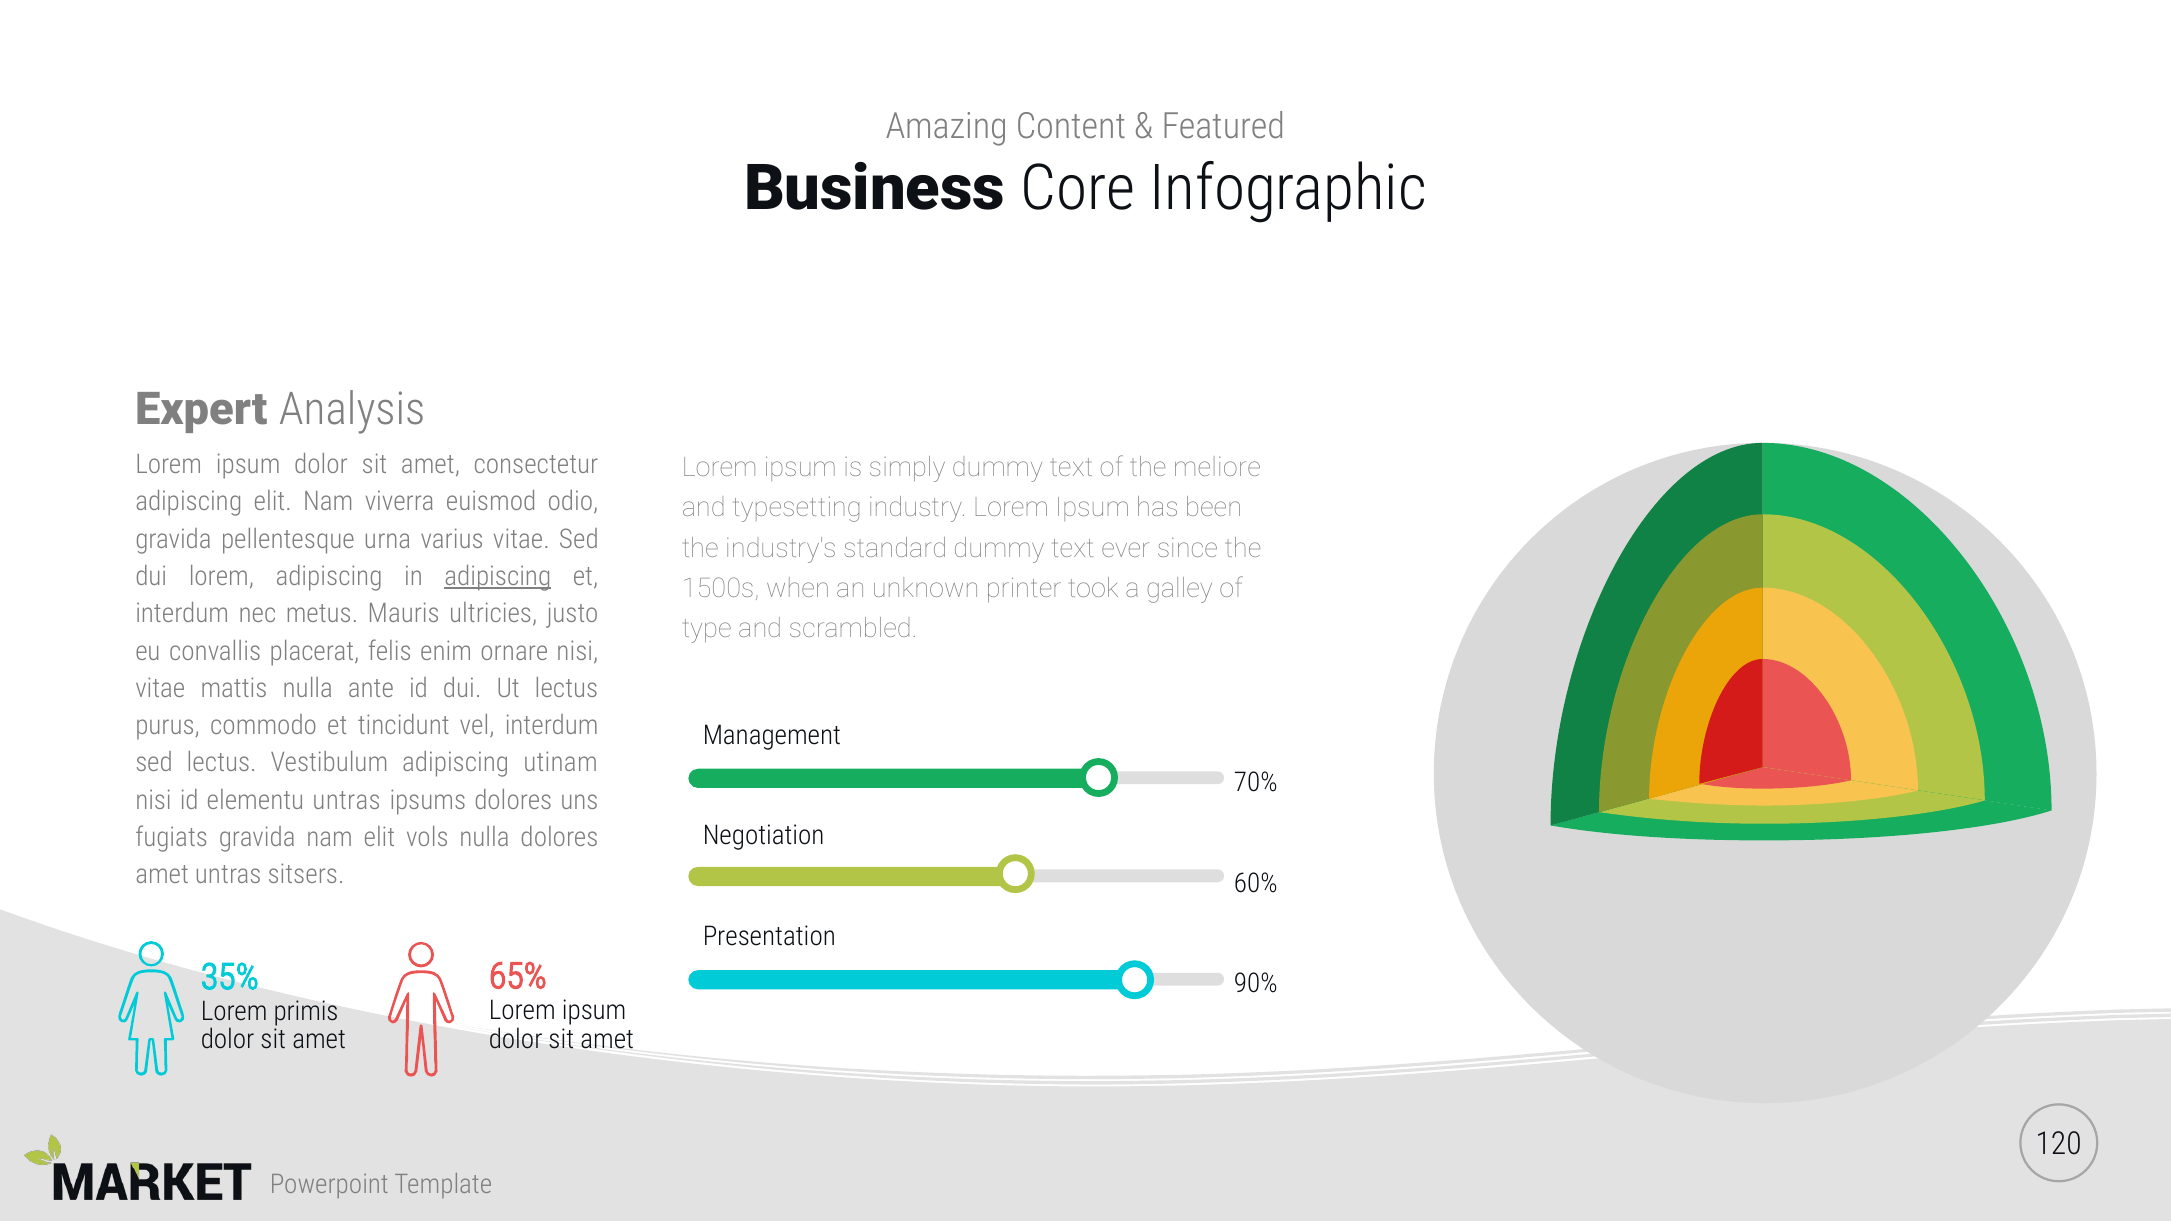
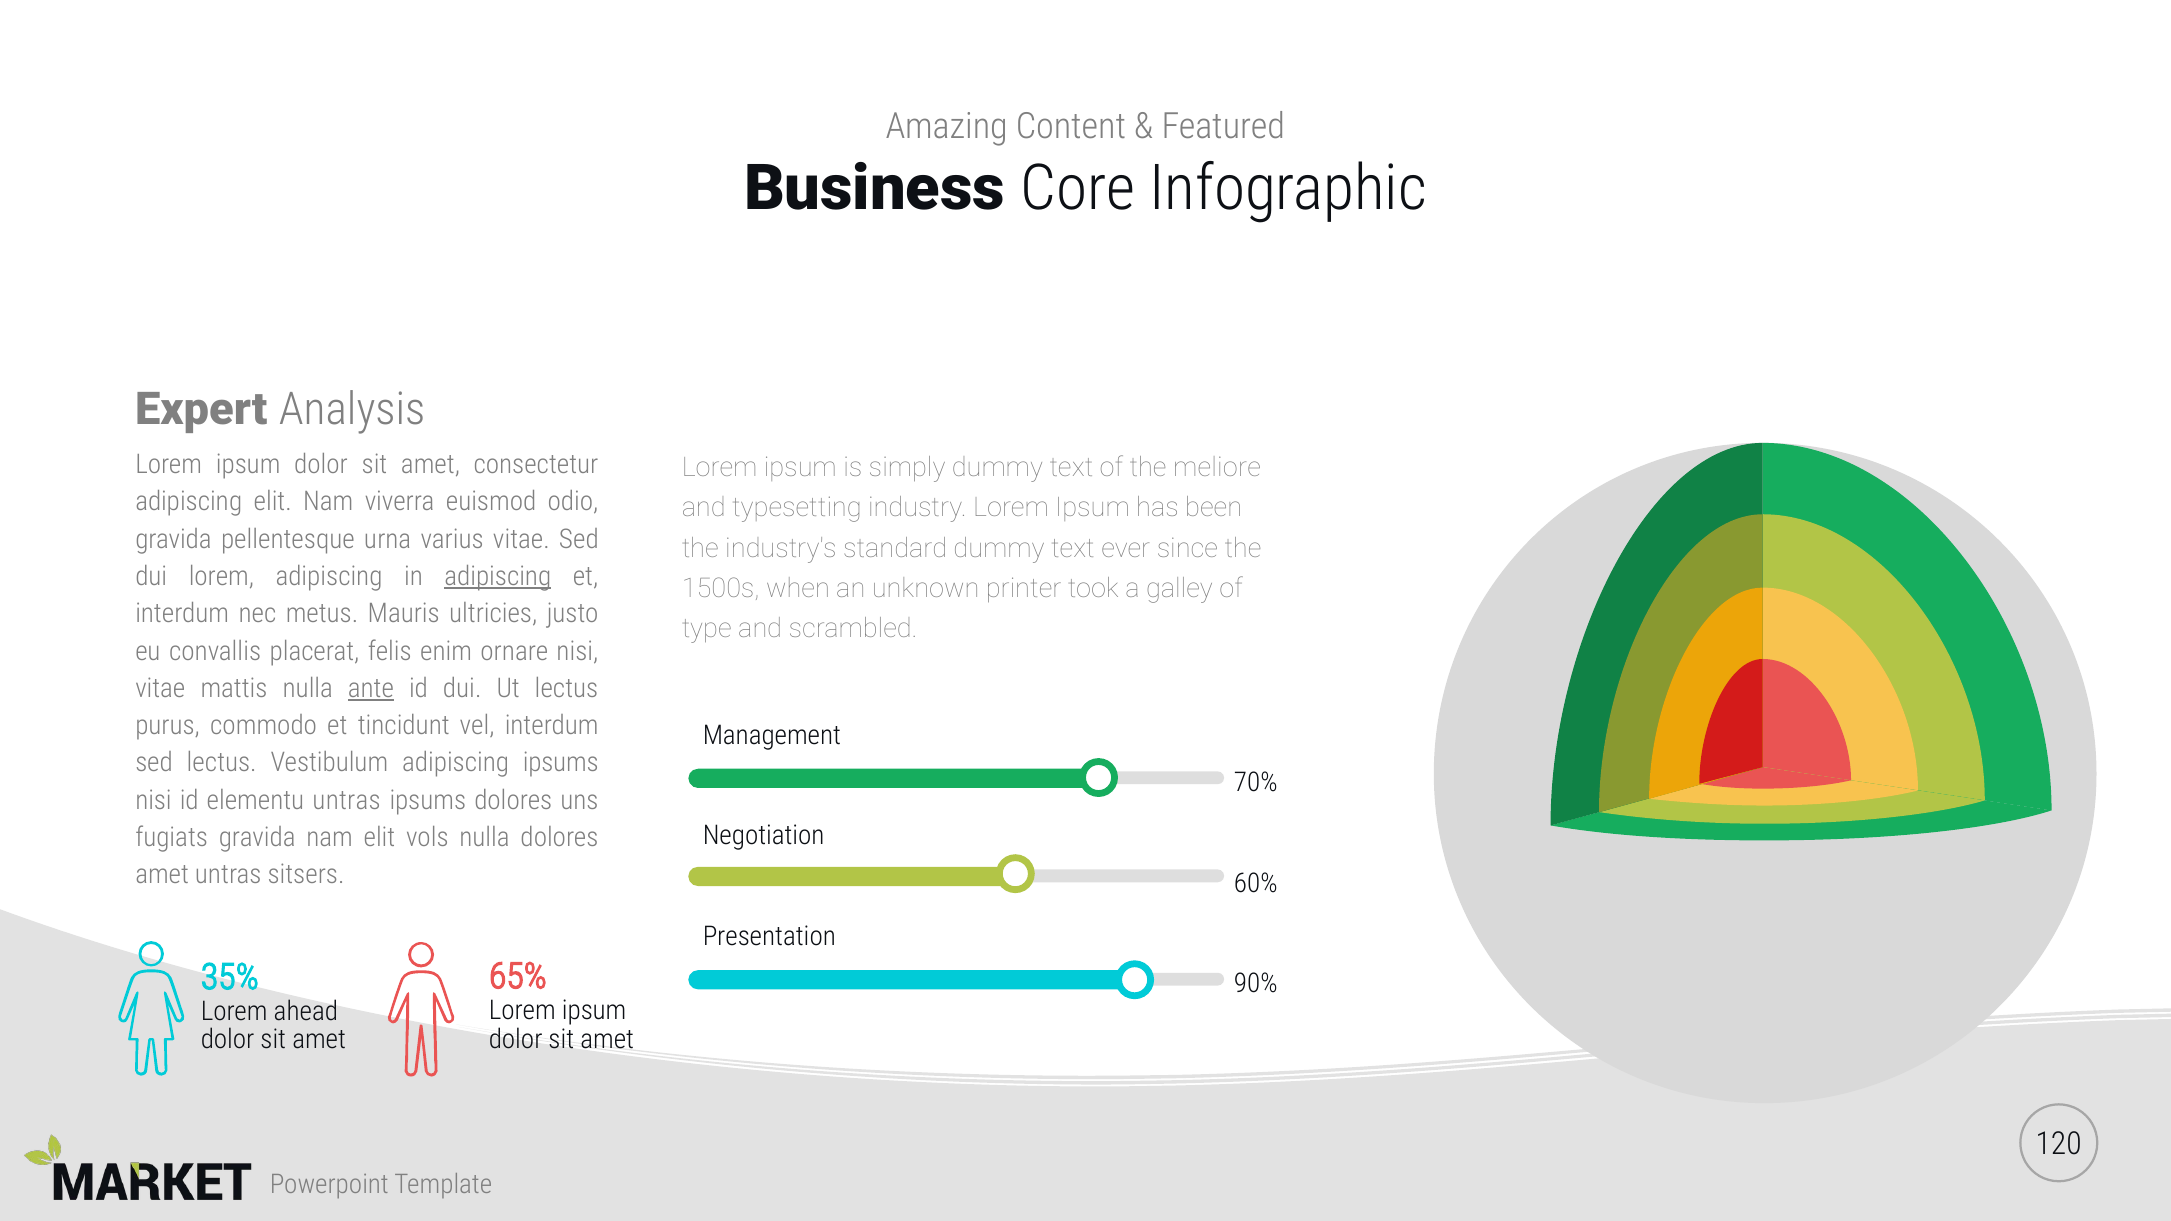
ante underline: none -> present (371, 688)
adipiscing utinam: utinam -> ipsums (561, 763)
primis: primis -> ahead (306, 1011)
